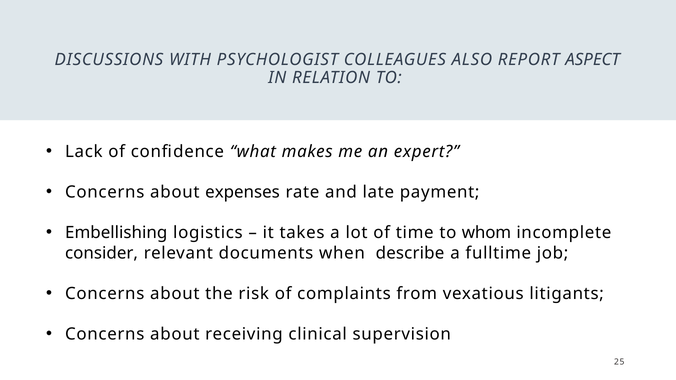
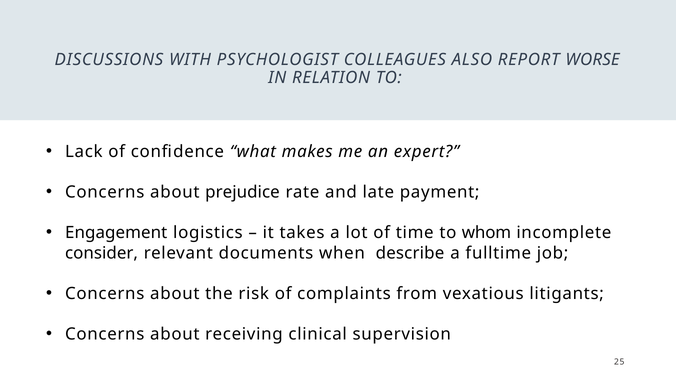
ASPECT: ASPECT -> WORSE (593, 60)
expenses: expenses -> prejudice (242, 192)
Embellishing: Embellishing -> Engagement (116, 233)
